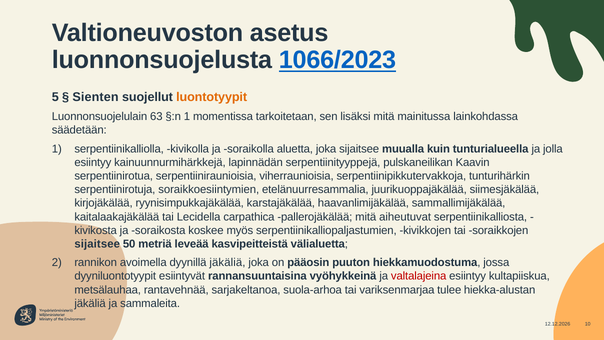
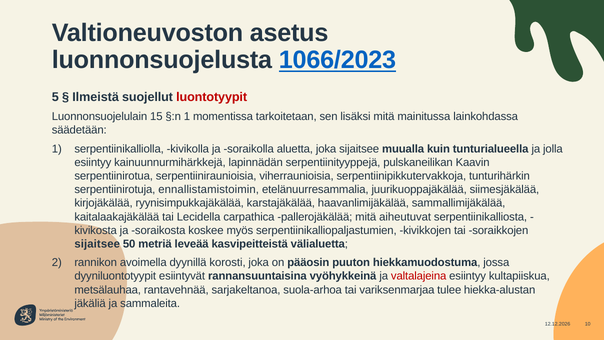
Sienten: Sienten -> Ilmeistä (96, 97)
luontotyypit colour: orange -> red (212, 97)
63: 63 -> 15 (156, 116)
soraikkoesiintymien: soraikkoesiintymien -> ennallistamistoimin (209, 189)
dyynillä jäkäliä: jäkäliä -> korosti (228, 262)
